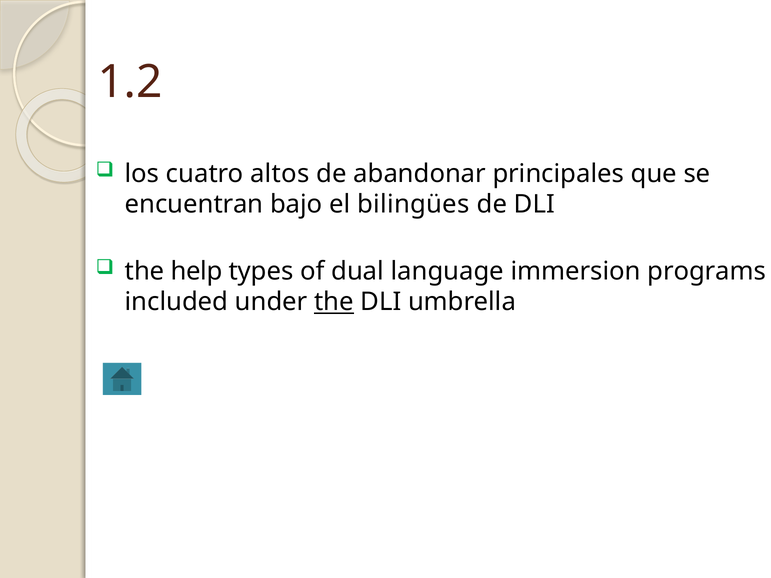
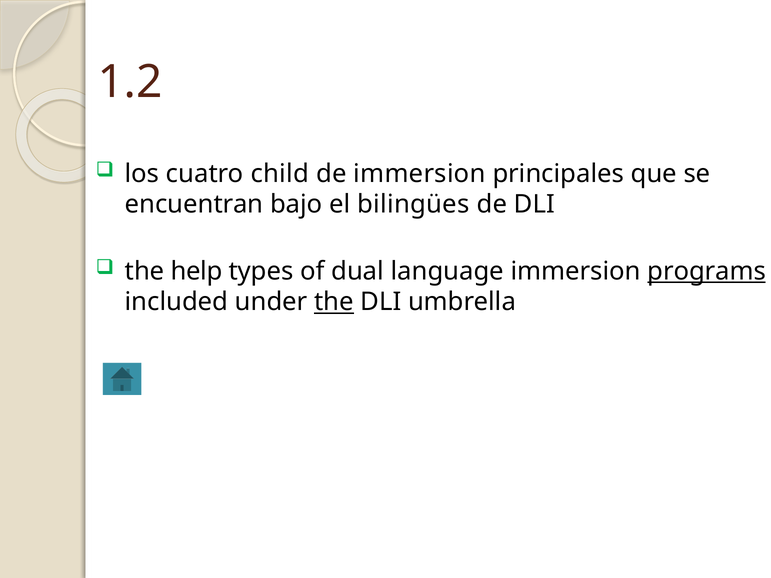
altos: altos -> child (280, 174)
de abandonar: abandonar -> immersion (419, 174)
programs underline: none -> present (707, 271)
